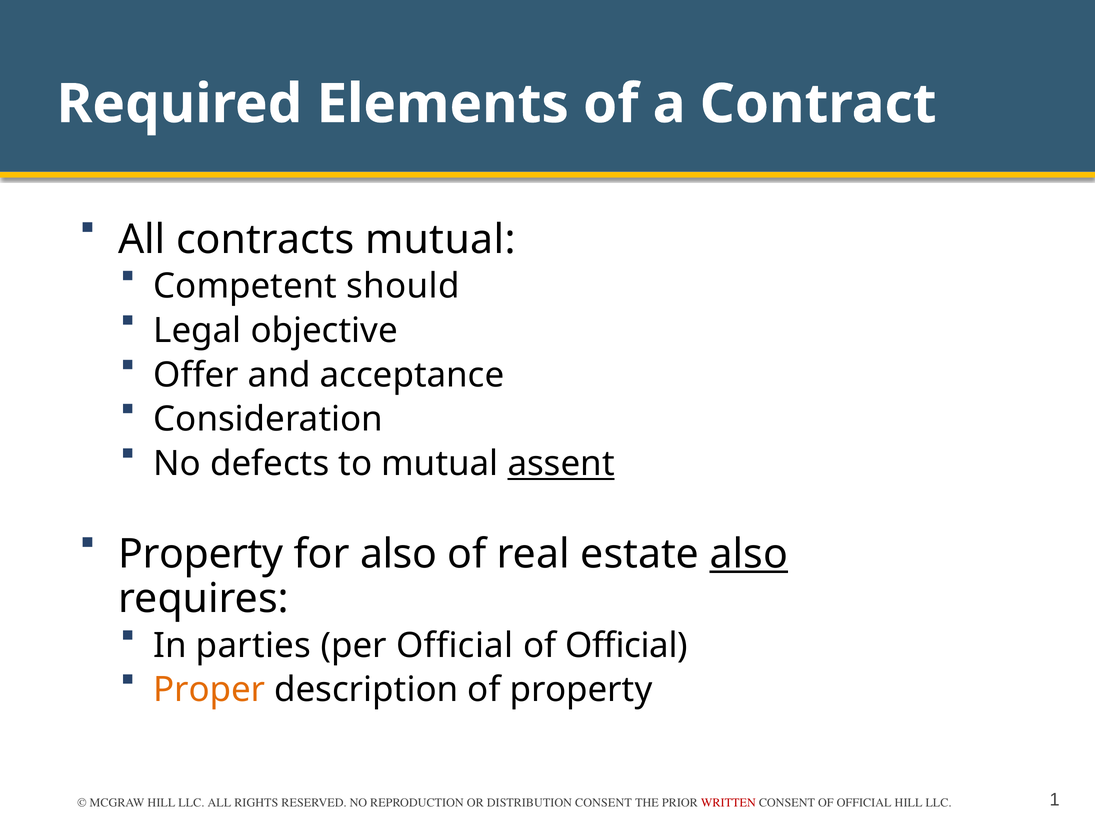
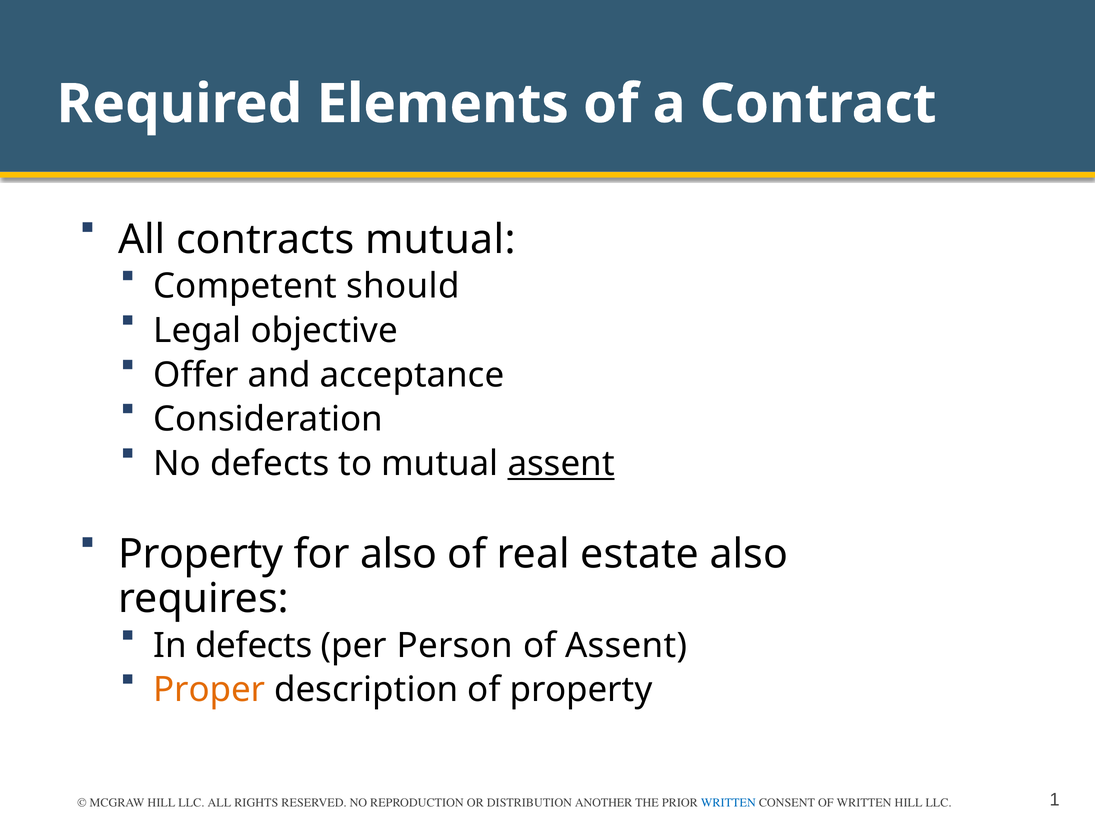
also underline: present -> none (749, 554)
In parties: parties -> defects (254, 645)
per Official: Official -> Person (455, 645)
Official: Official -> Assent (626, 645)
DISTRIBUTION CONSENT: CONSENT -> ANOTHER (604, 802)
WRITTEN colour: red -> blue (728, 802)
CONSENT OF OFFICIAL: OFFICIAL -> WRITTEN (864, 802)
